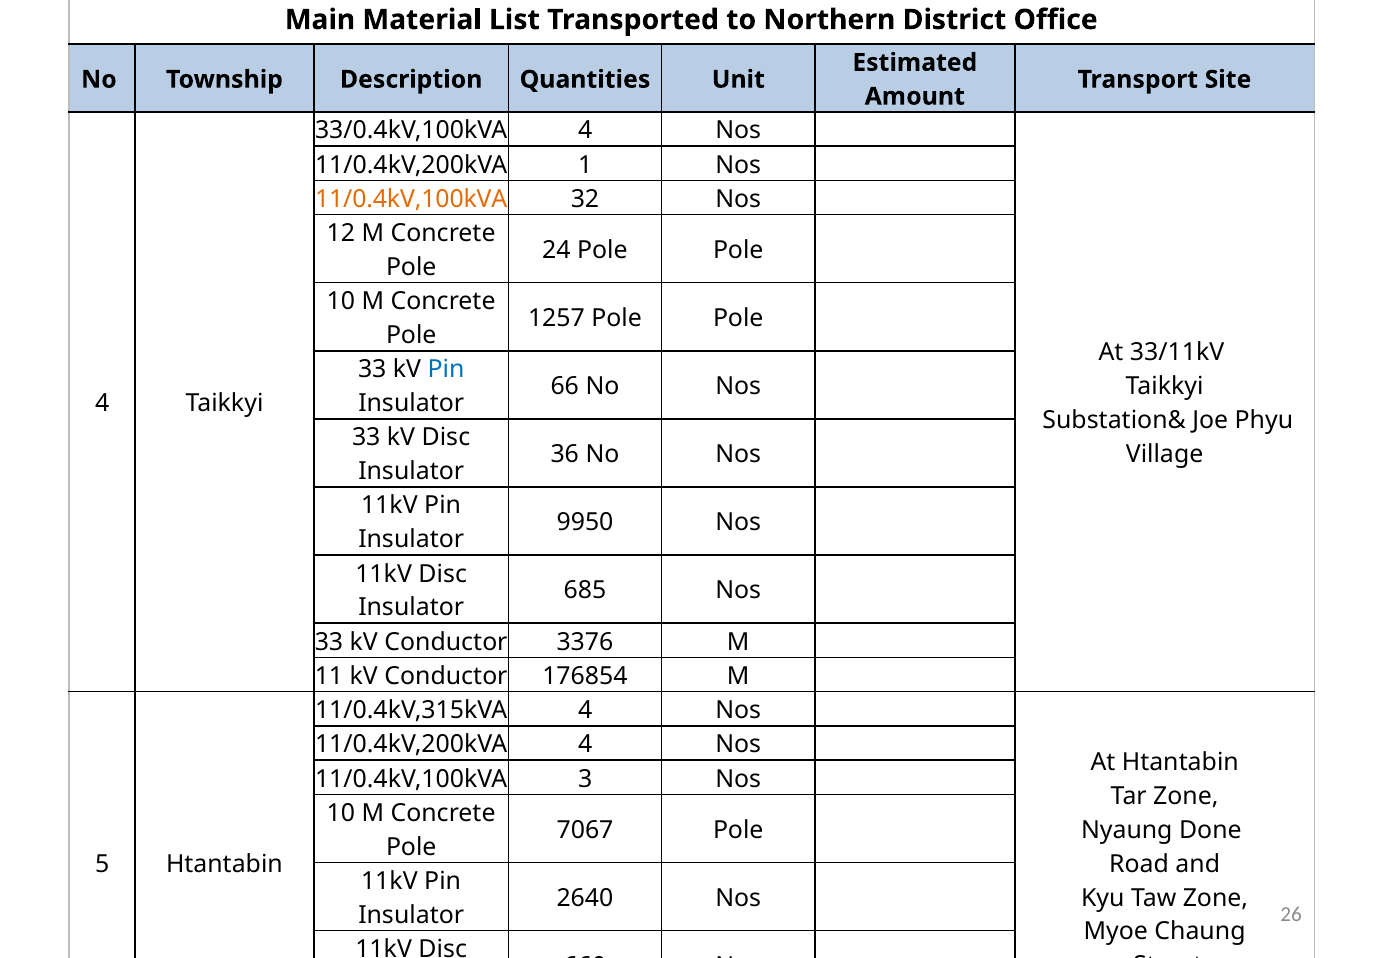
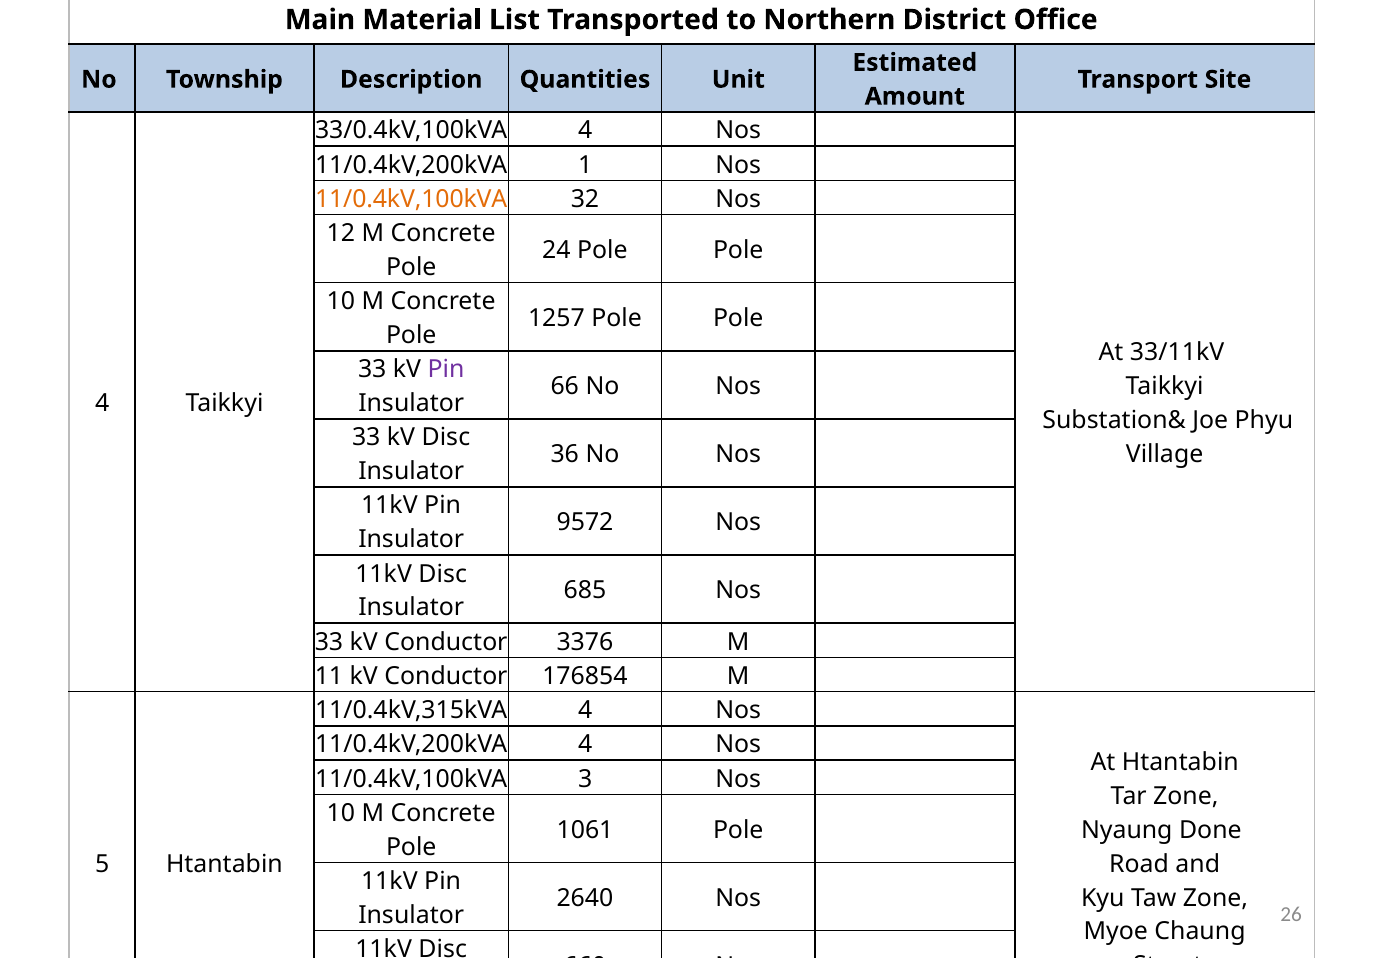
Pin colour: blue -> purple (446, 370)
9950: 9950 -> 9572 (585, 523)
7067: 7067 -> 1061 (585, 830)
